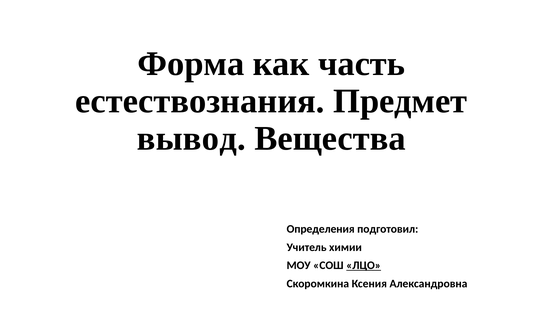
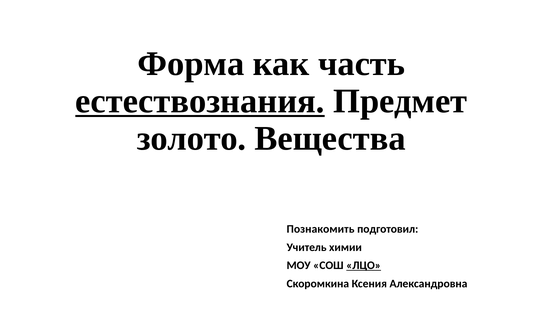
естествознания underline: none -> present (200, 101)
вывод: вывод -> золото (192, 138)
Определения: Определения -> Познакомить (321, 229)
